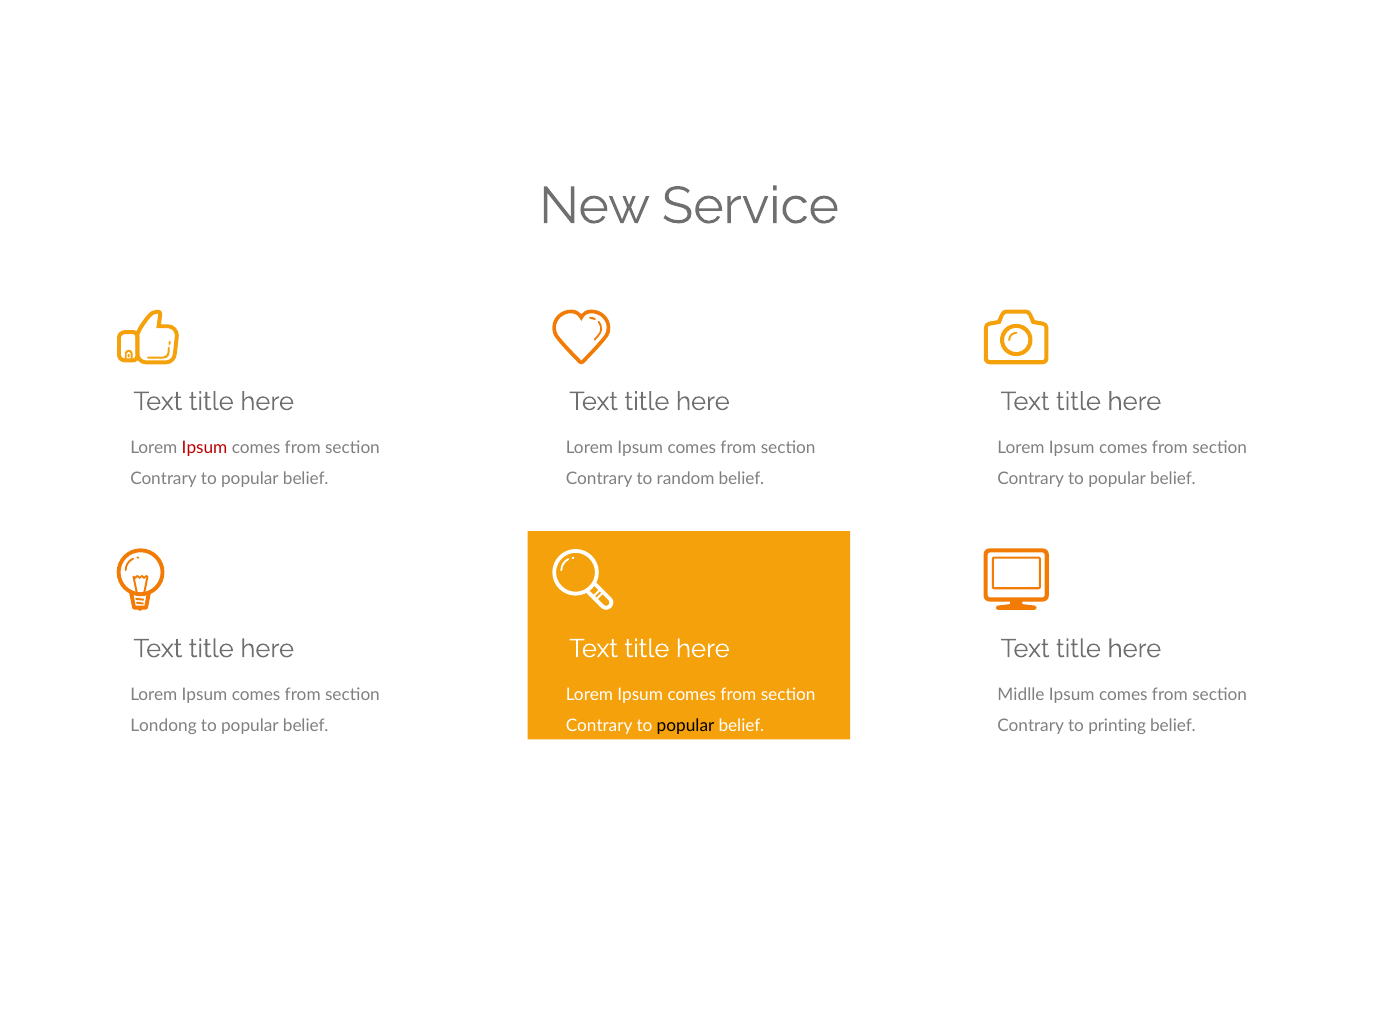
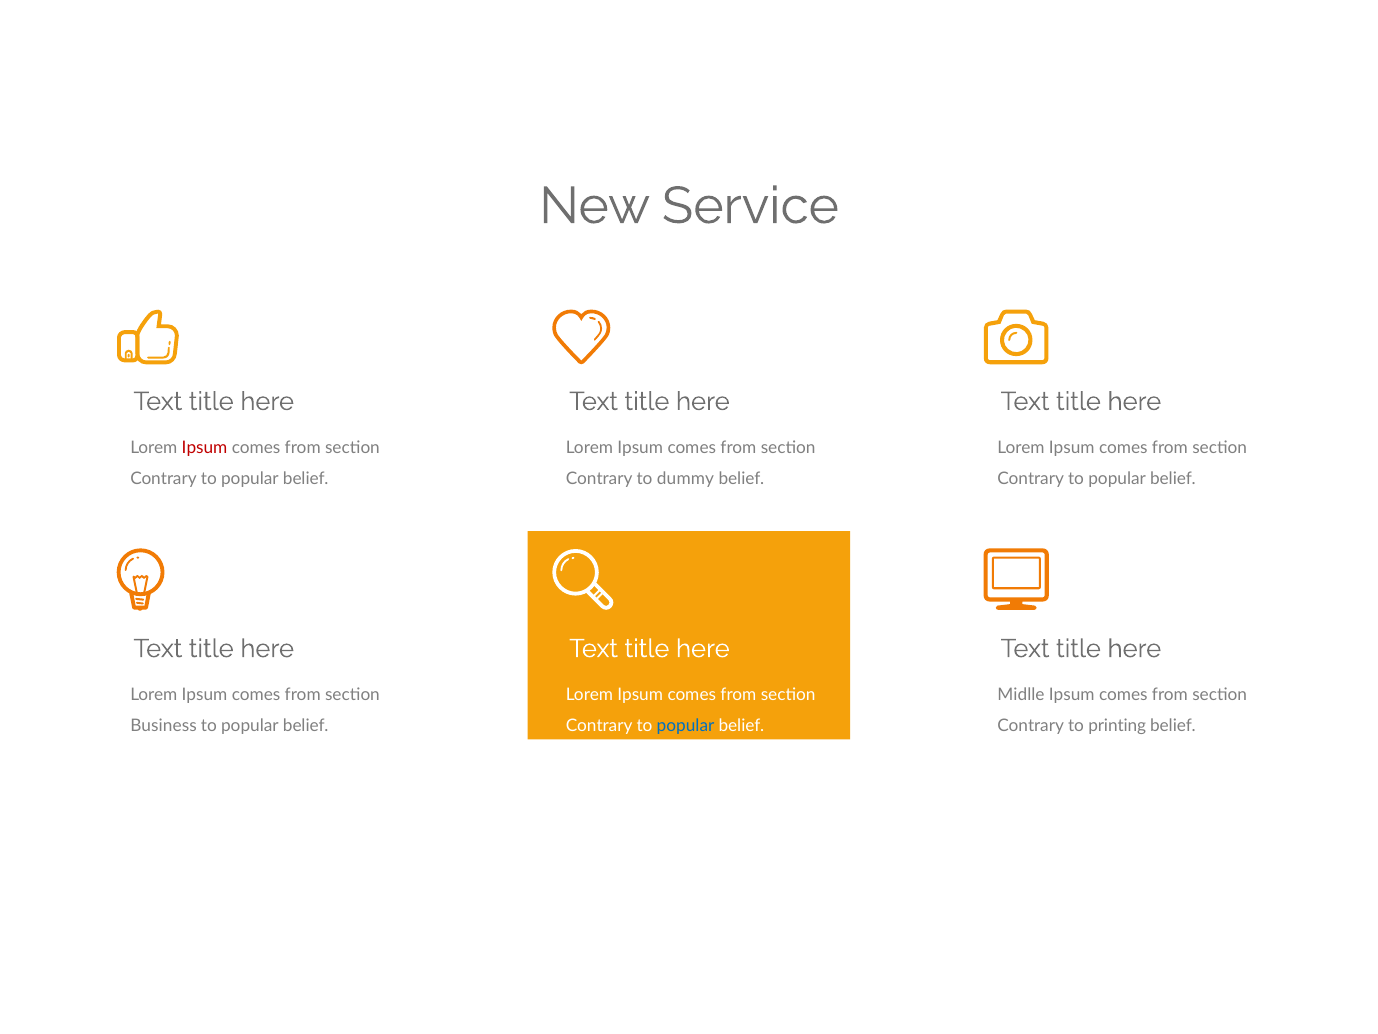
random: random -> dummy (686, 479)
Londong: Londong -> Business (164, 726)
popular colour: black -> blue (686, 726)
